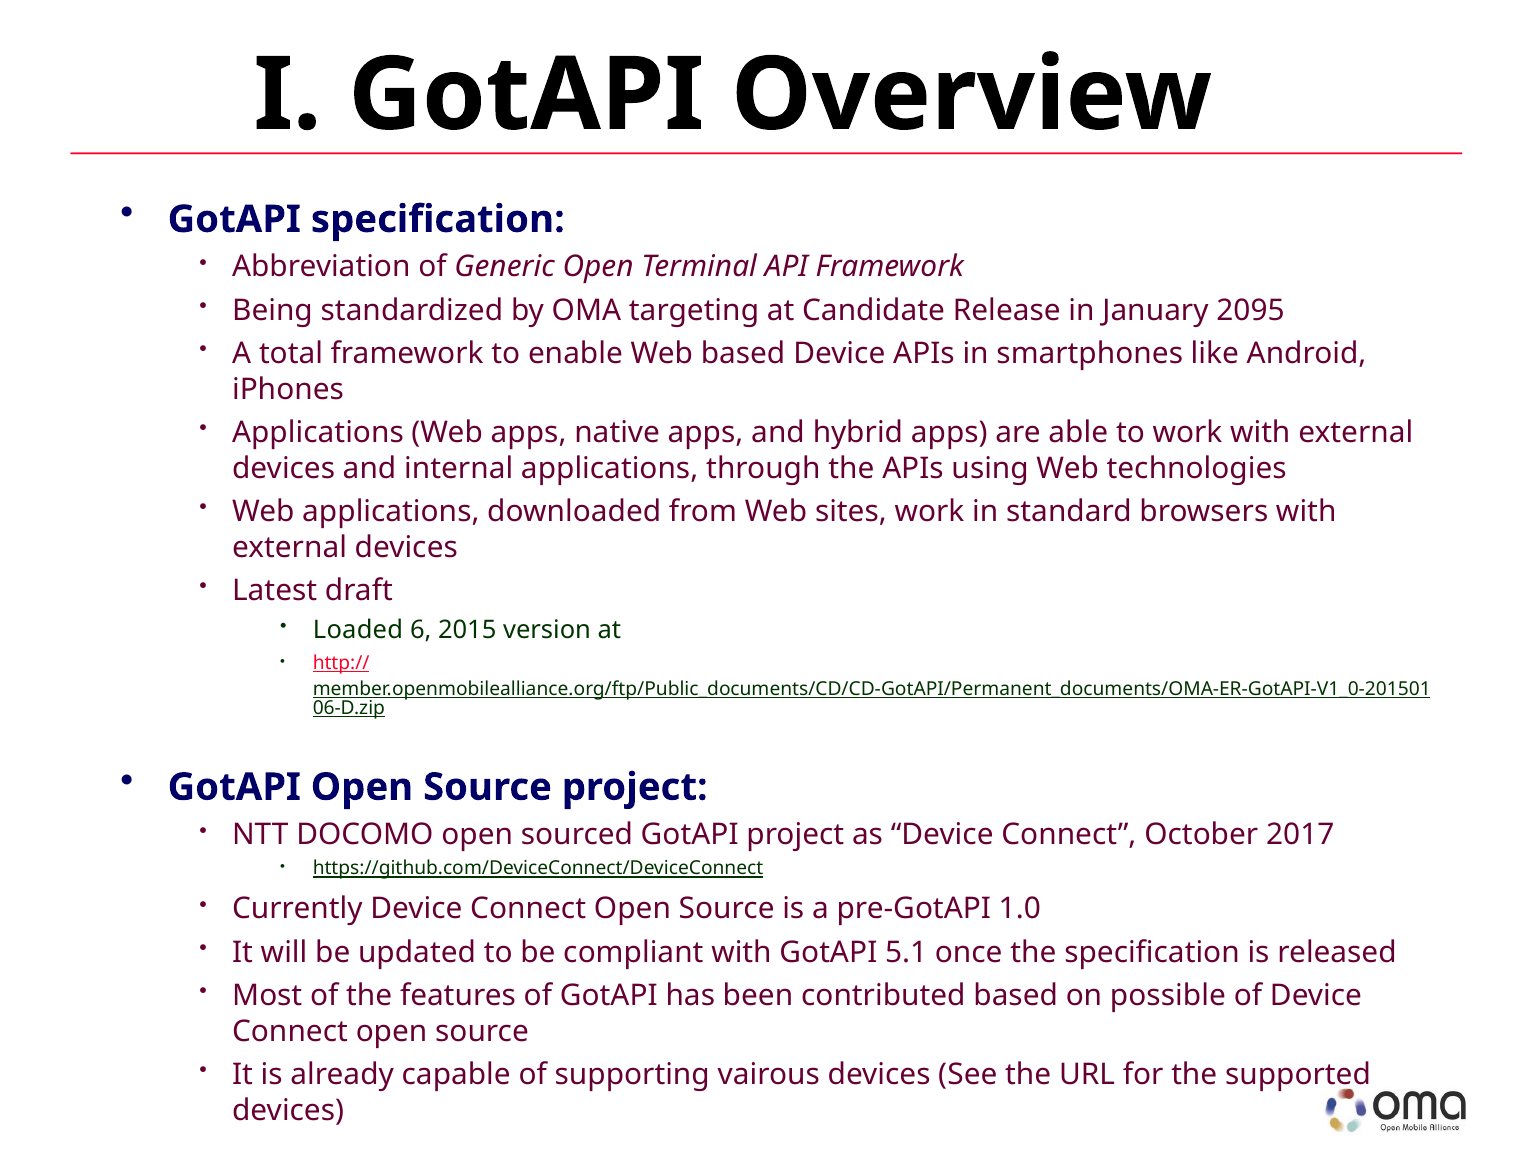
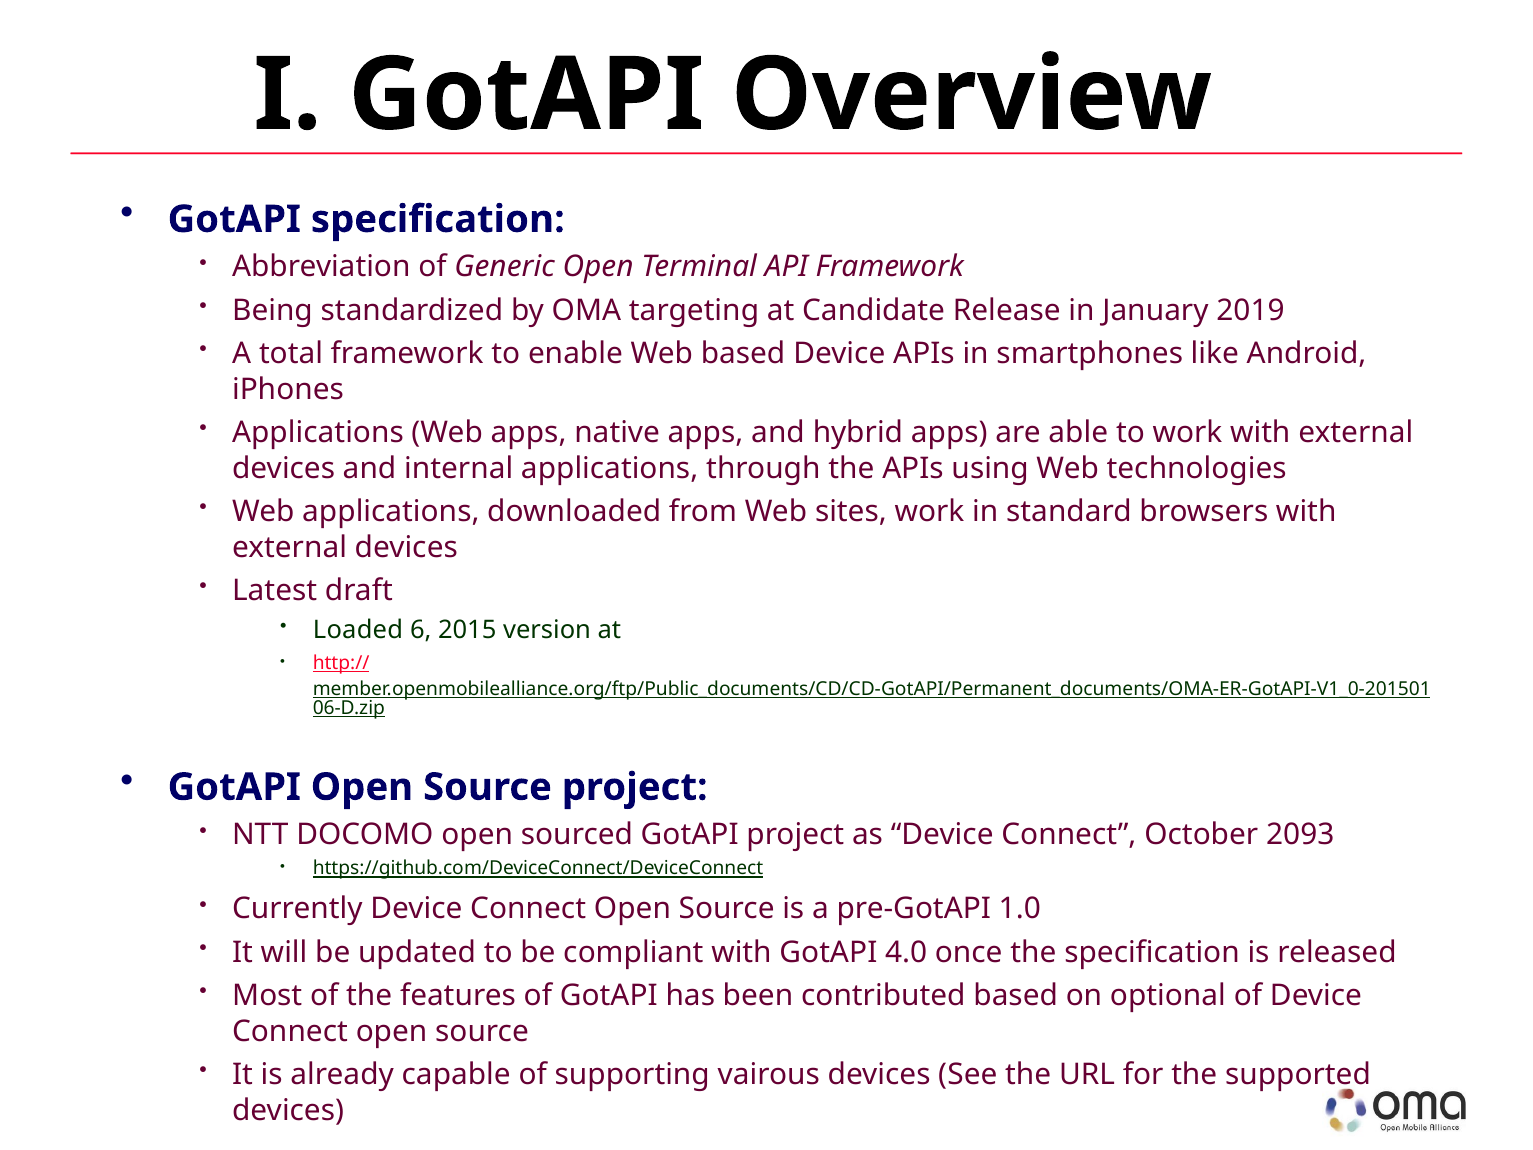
2095: 2095 -> 2019 (1250, 310)
2017: 2017 -> 2093 (1300, 835)
5.1: 5.1 -> 4.0 (906, 952)
possible: possible -> optional (1168, 995)
